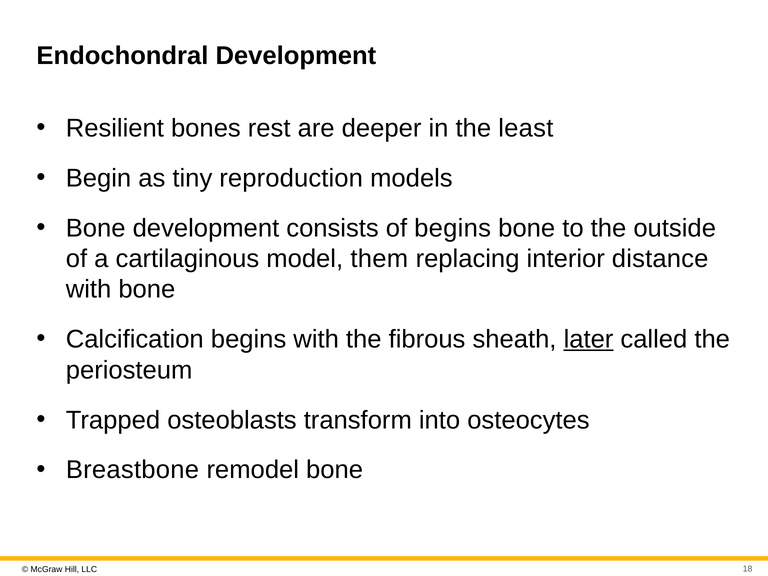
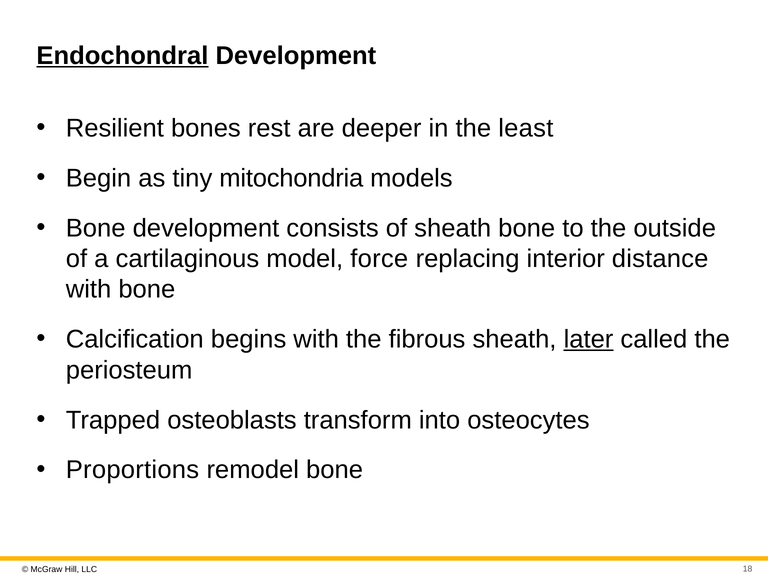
Endochondral underline: none -> present (122, 56)
reproduction: reproduction -> mitochondria (291, 178)
of begins: begins -> sheath (453, 228)
them: them -> force (379, 259)
Breastbone: Breastbone -> Proportions (132, 470)
